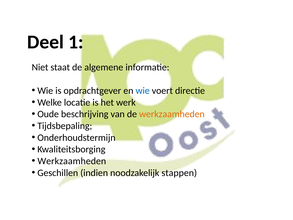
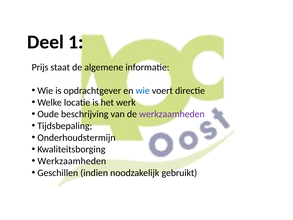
Niet: Niet -> Prijs (40, 67)
werkzaamheden colour: orange -> purple (172, 114)
stappen: stappen -> gebruikt (179, 173)
